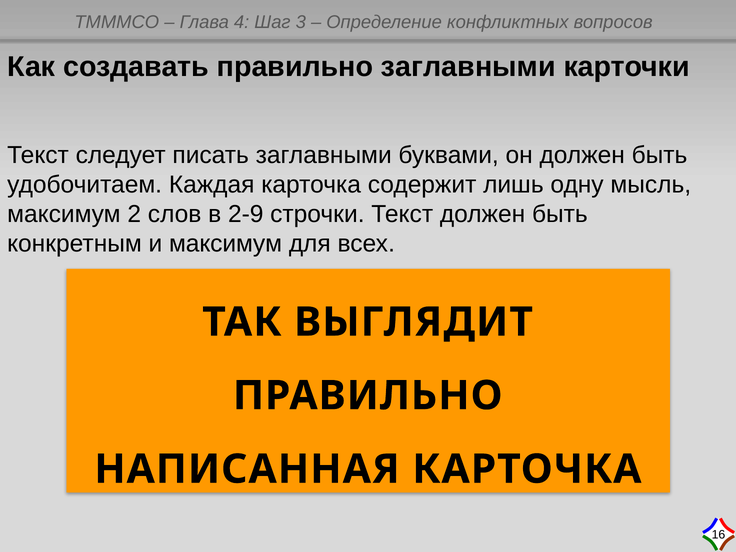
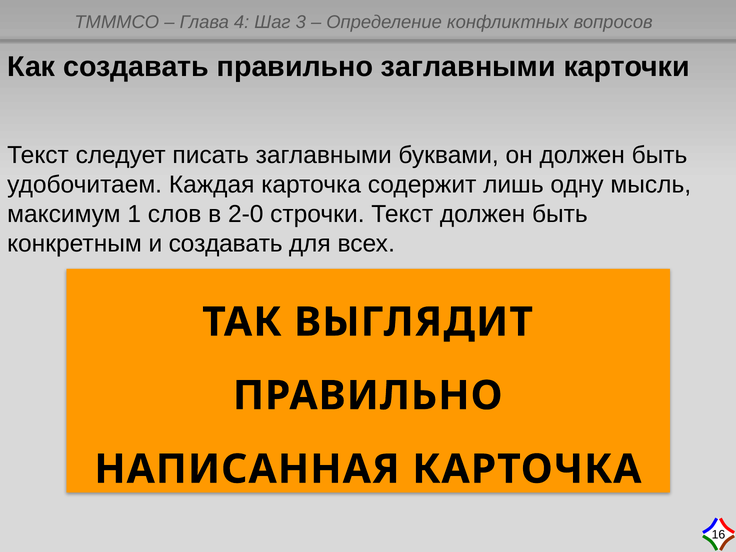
2: 2 -> 1 (134, 214)
2-9: 2-9 -> 2-0 (246, 214)
и максимум: максимум -> создавать (226, 243)
